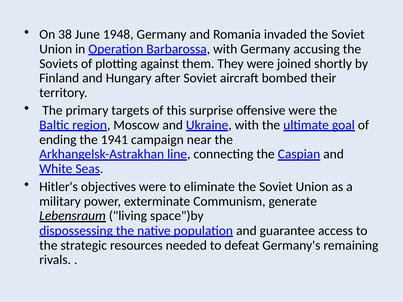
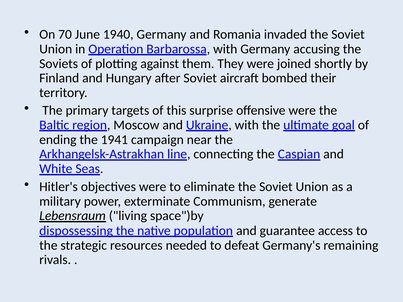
38: 38 -> 70 (65, 35)
1948: 1948 -> 1940 (118, 35)
